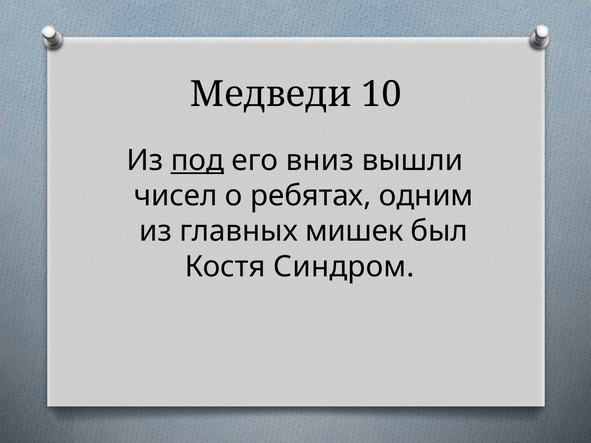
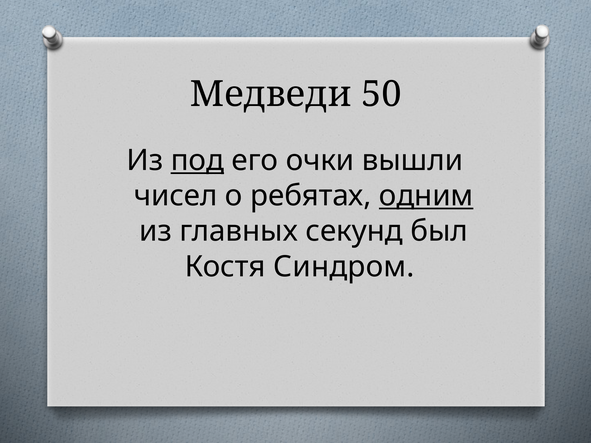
10: 10 -> 50 (381, 94)
вниз: вниз -> очки (320, 160)
одним underline: none -> present (426, 196)
мишек: мишек -> секунд (354, 231)
